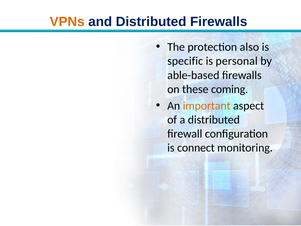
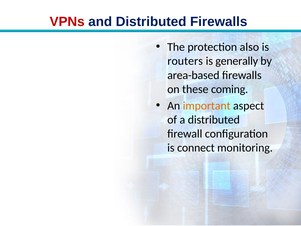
VPNs colour: orange -> red (67, 22)
specific: specific -> routers (185, 61)
personal: personal -> generally (237, 61)
able-based: able-based -> area-based (193, 75)
